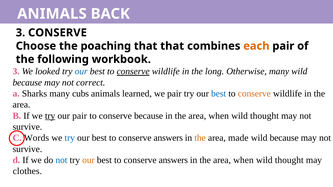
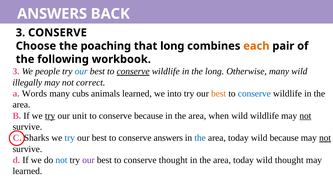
ANIMALS: ANIMALS -> ANSWERS (52, 14)
that that: that -> long (172, 46)
looked: looked -> people (47, 72)
because: because -> illegally (27, 83)
Sharks: Sharks -> Words (34, 94)
we pair: pair -> into (174, 94)
best colour: blue -> orange (219, 94)
conserve colour: orange -> blue (254, 94)
our pair: pair -> unit (80, 116)
thought: thought -> wildlife (265, 116)
not underline: none -> present (305, 116)
Words: Words -> Sharks (37, 138)
the colour: orange -> blue (200, 138)
made: made -> today (238, 138)
not underline: none -> present (325, 138)
our colour: orange -> purple (88, 160)
answers: answers -> thought (173, 160)
when: when -> today (243, 160)
clothes: clothes -> learned (27, 171)
